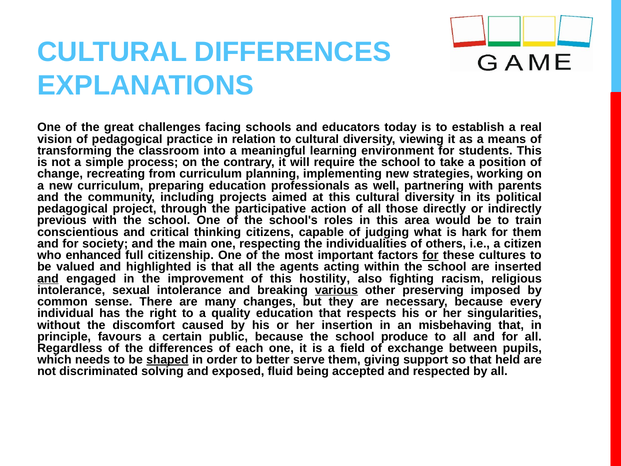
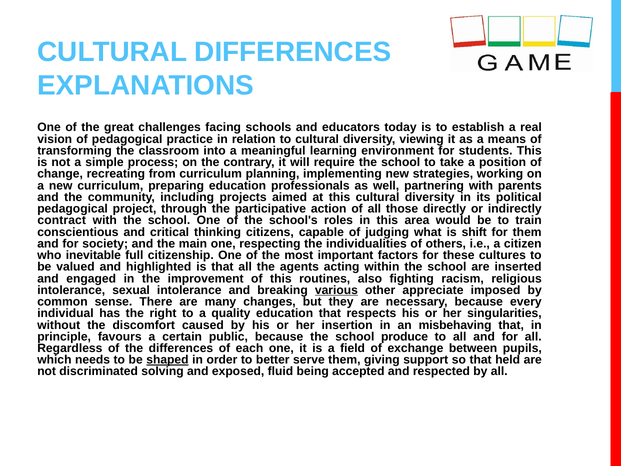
previous: previous -> contract (62, 220)
hark: hark -> shift (474, 232)
enhanced: enhanced -> inevitable (93, 255)
for underline: present -> none (430, 255)
and underline: present -> none (48, 278)
hostility: hostility -> routines (325, 278)
preserving: preserving -> appreciate (433, 290)
